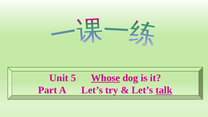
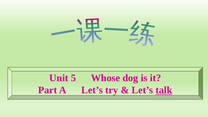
Whose underline: present -> none (105, 78)
